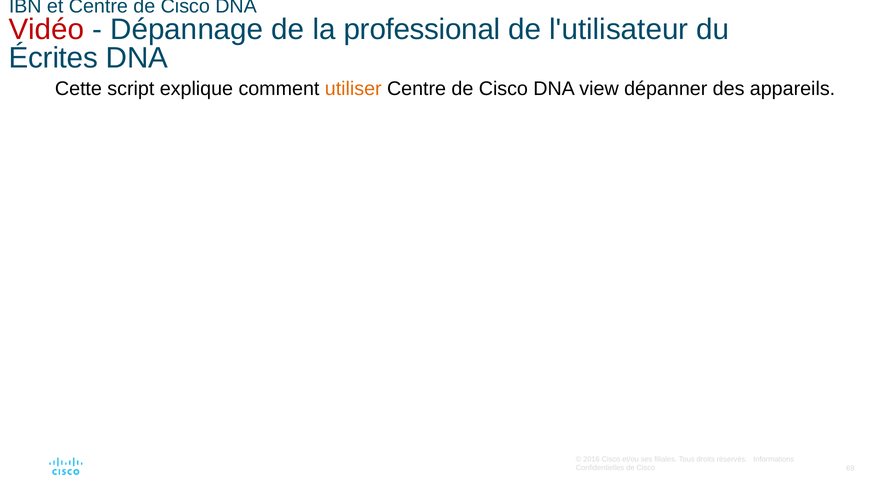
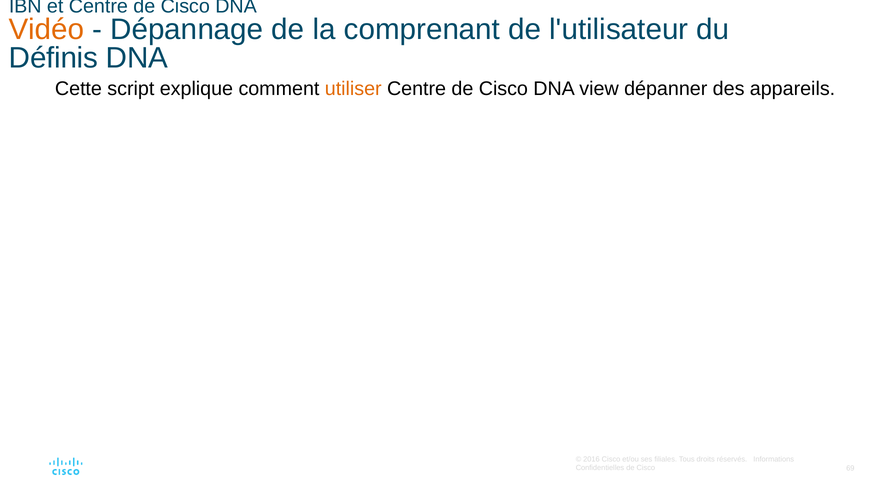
Vidéo colour: red -> orange (46, 30)
professional: professional -> comprenant (422, 30)
Écrites: Écrites -> Définis (53, 58)
